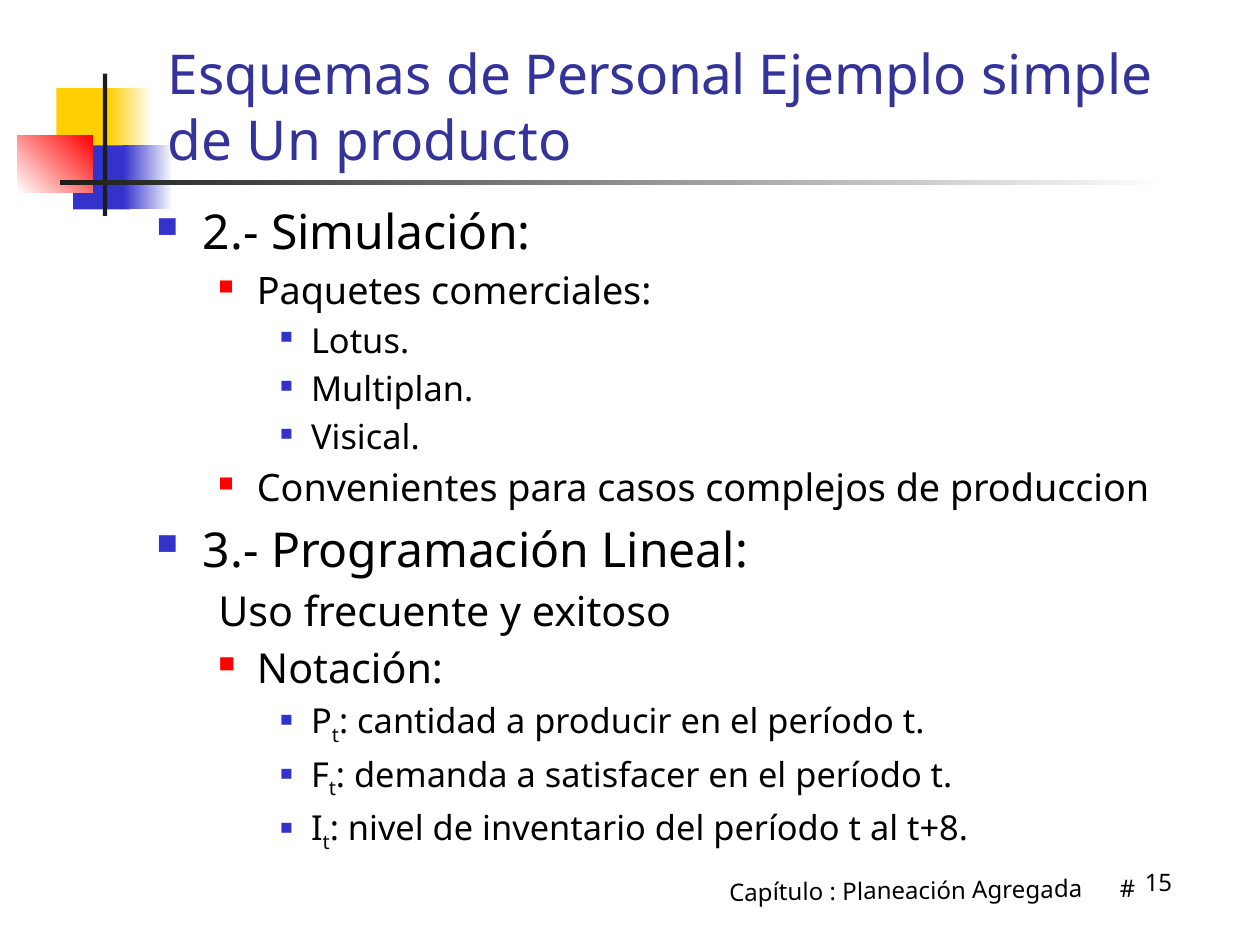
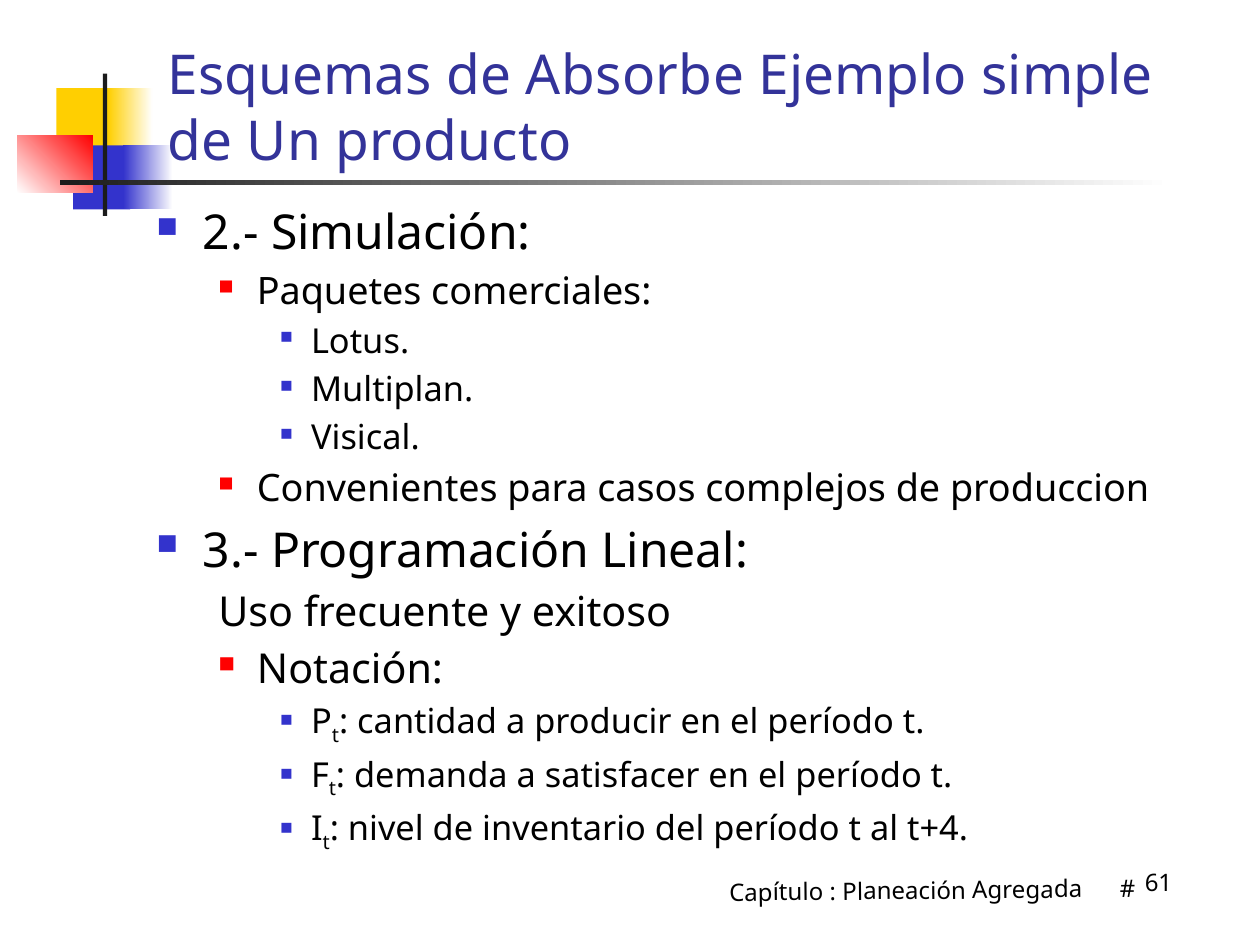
Personal: Personal -> Absorbe (635, 76)
t+8: t+8 -> t+4 (938, 830)
15: 15 -> 61 (1158, 884)
